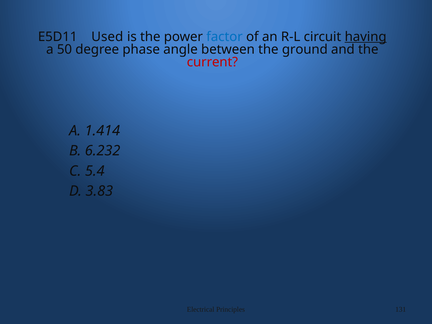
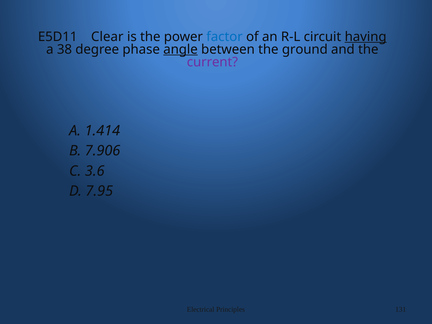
Used: Used -> Clear (107, 37)
50: 50 -> 38 (64, 49)
angle underline: none -> present (181, 49)
current colour: red -> purple (212, 62)
6.232: 6.232 -> 7.906 (103, 151)
5.4: 5.4 -> 3.6 (95, 171)
3.83: 3.83 -> 7.95 (99, 191)
